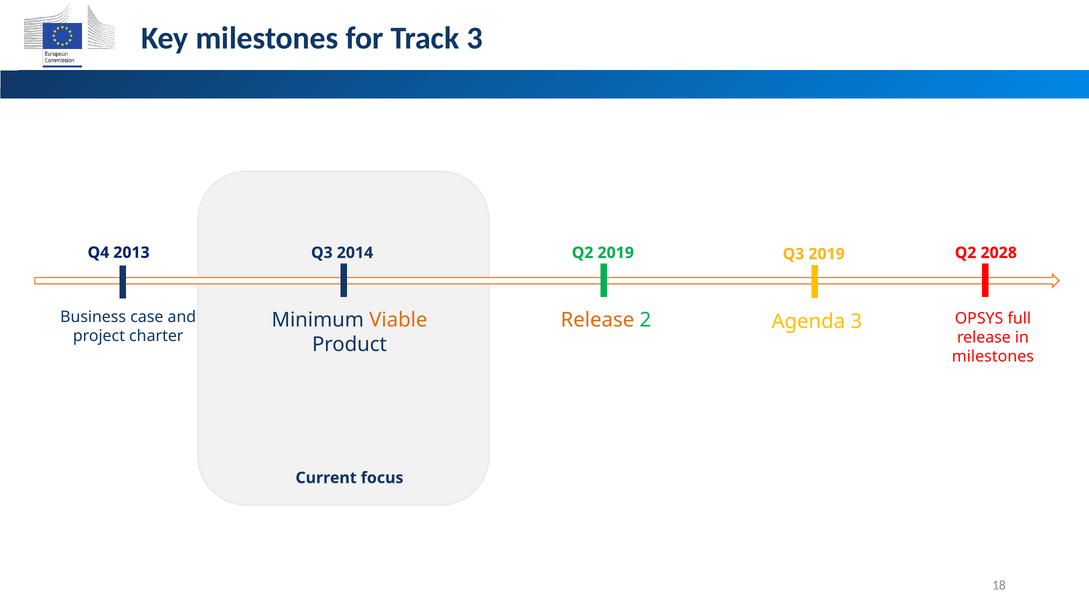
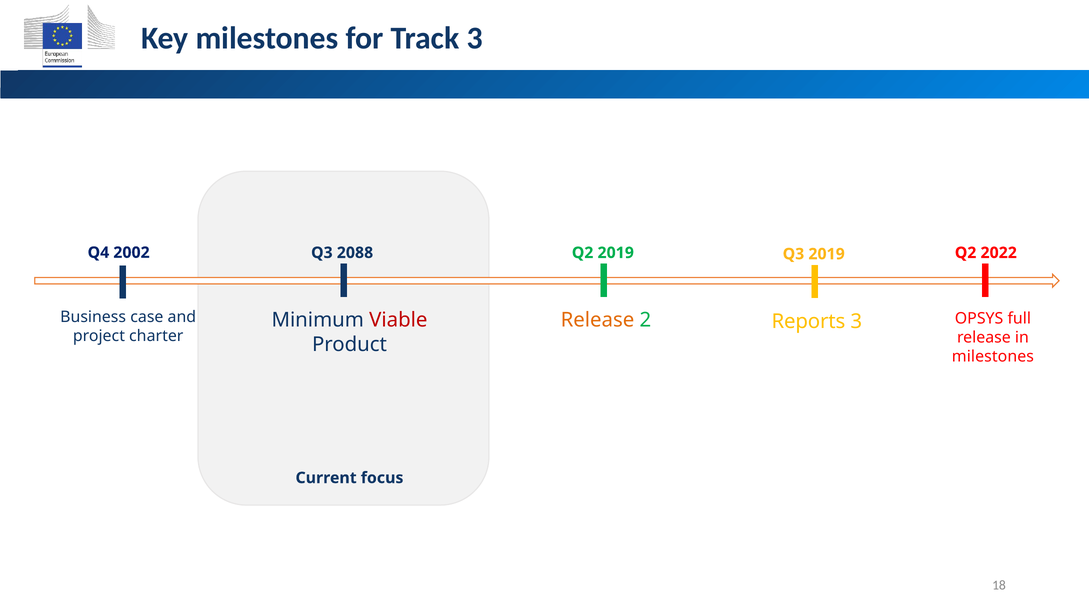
2013: 2013 -> 2002 (132, 252)
2014: 2014 -> 2088 (355, 253)
2028: 2028 -> 2022 (999, 253)
Viable colour: orange -> red (398, 320)
Agenda: Agenda -> Reports (808, 321)
